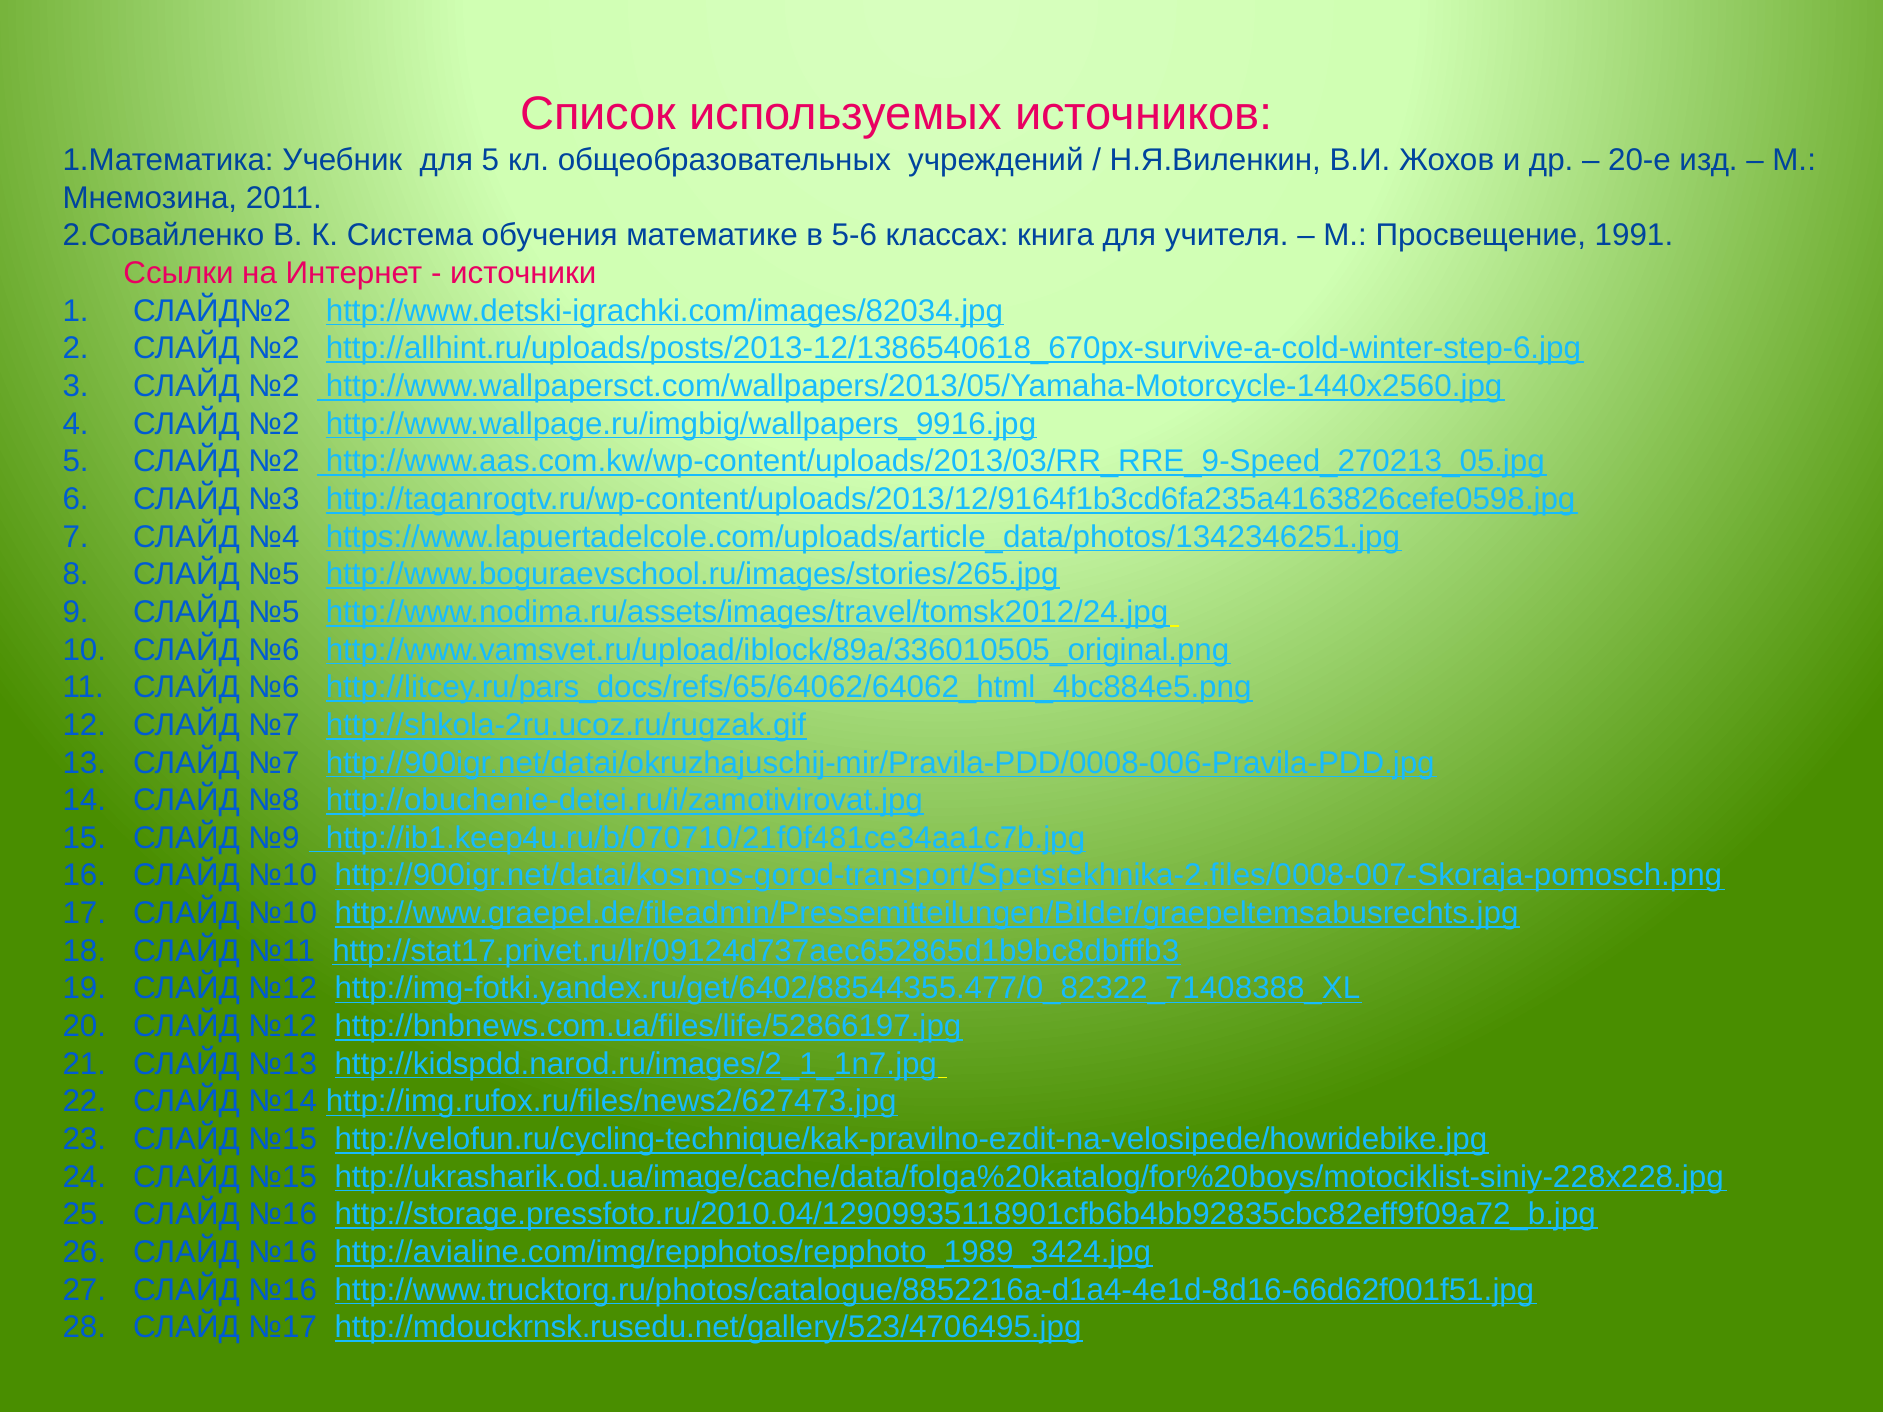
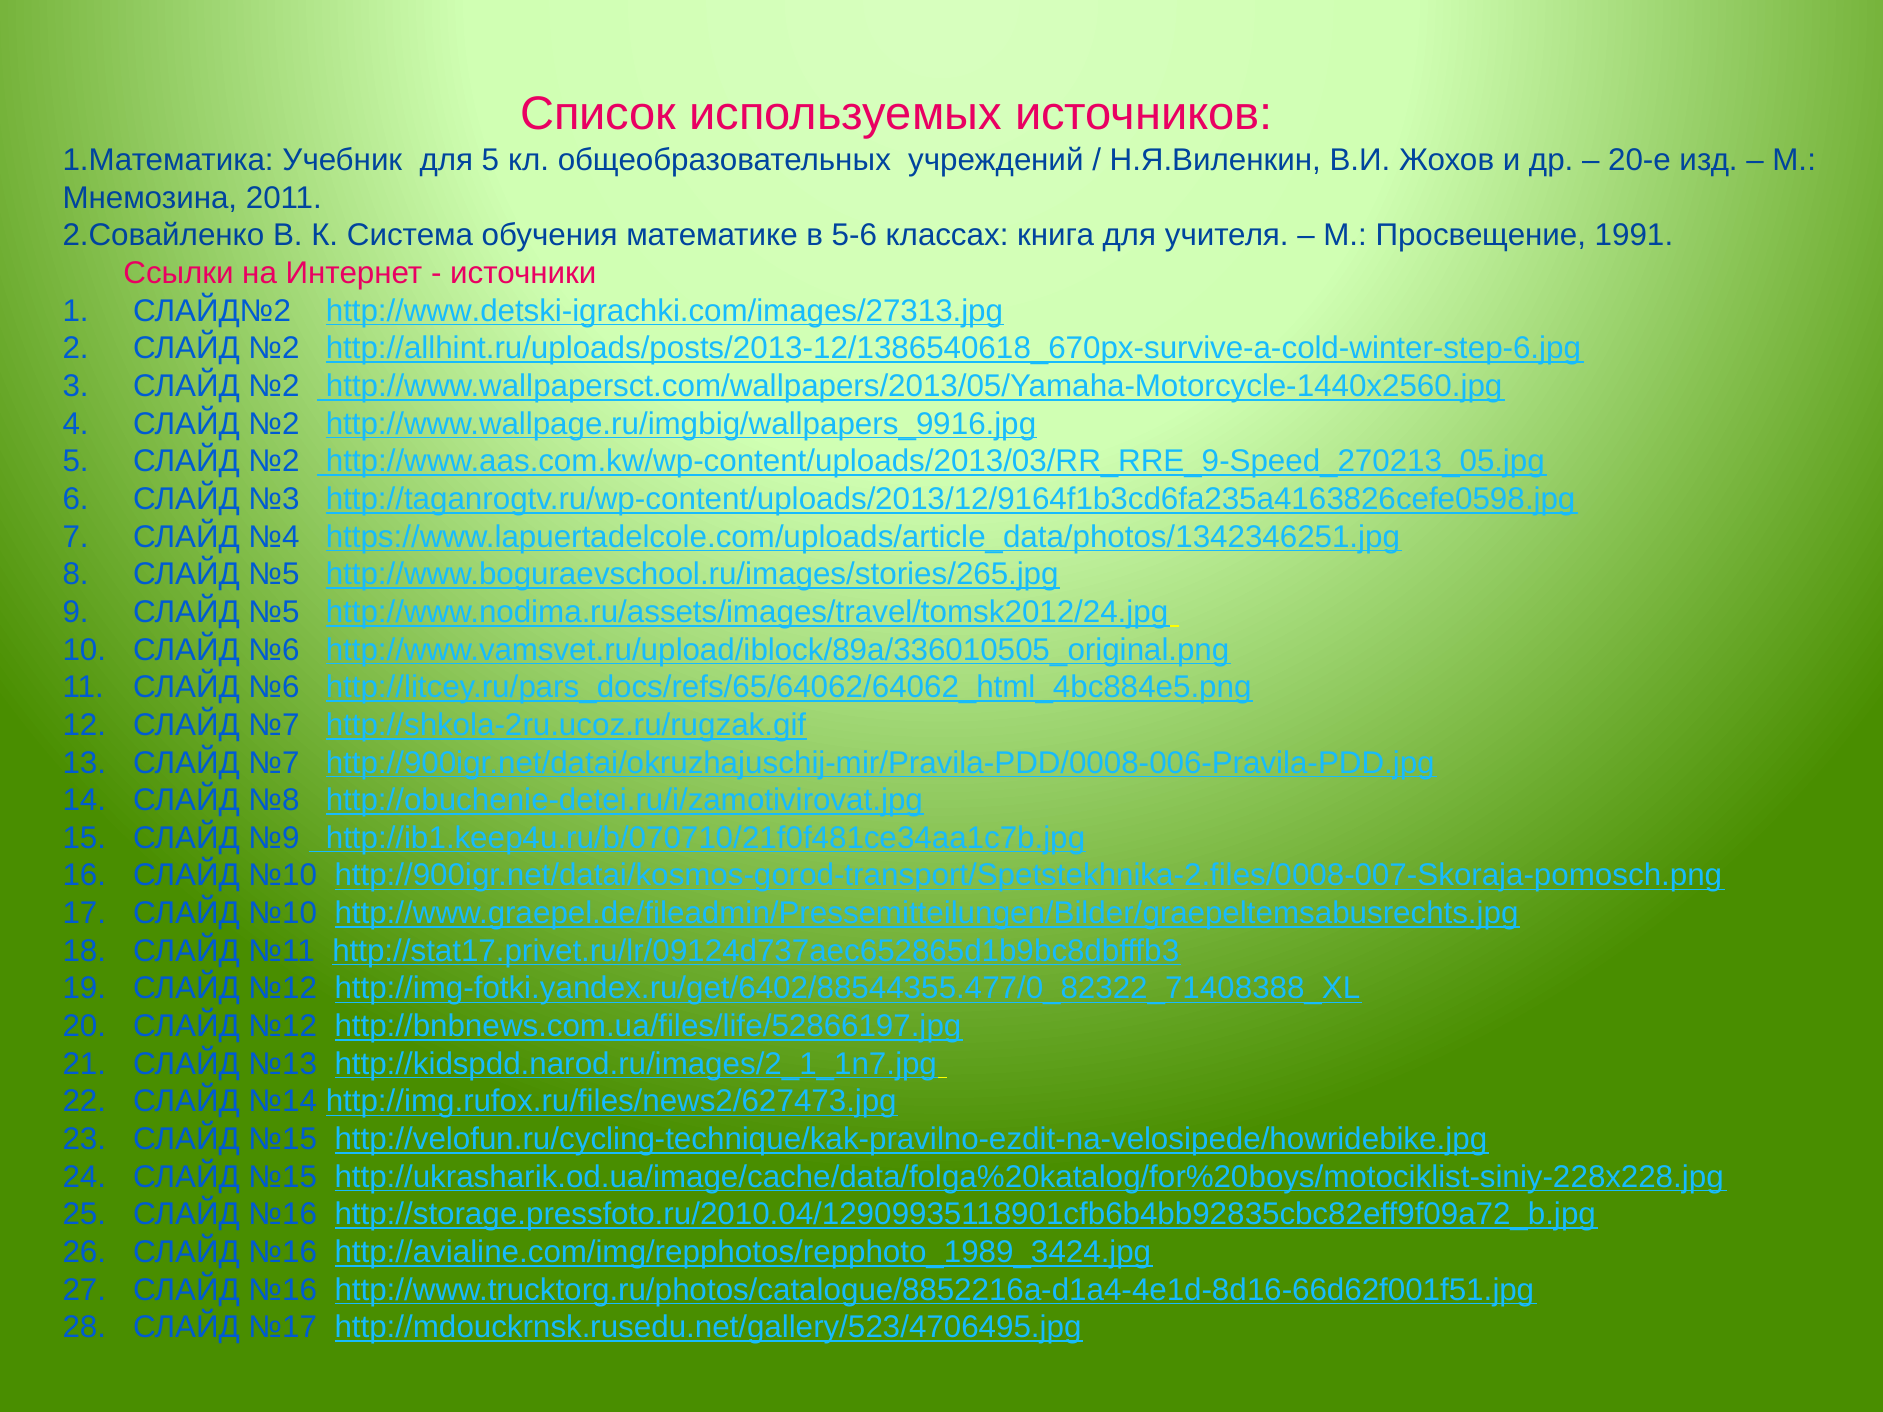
http://www.detski-igrachki.com/images/82034.jpg: http://www.detski-igrachki.com/images/82034.jpg -> http://www.detski-igrachki.com/images/27313.jpg (664, 311)
